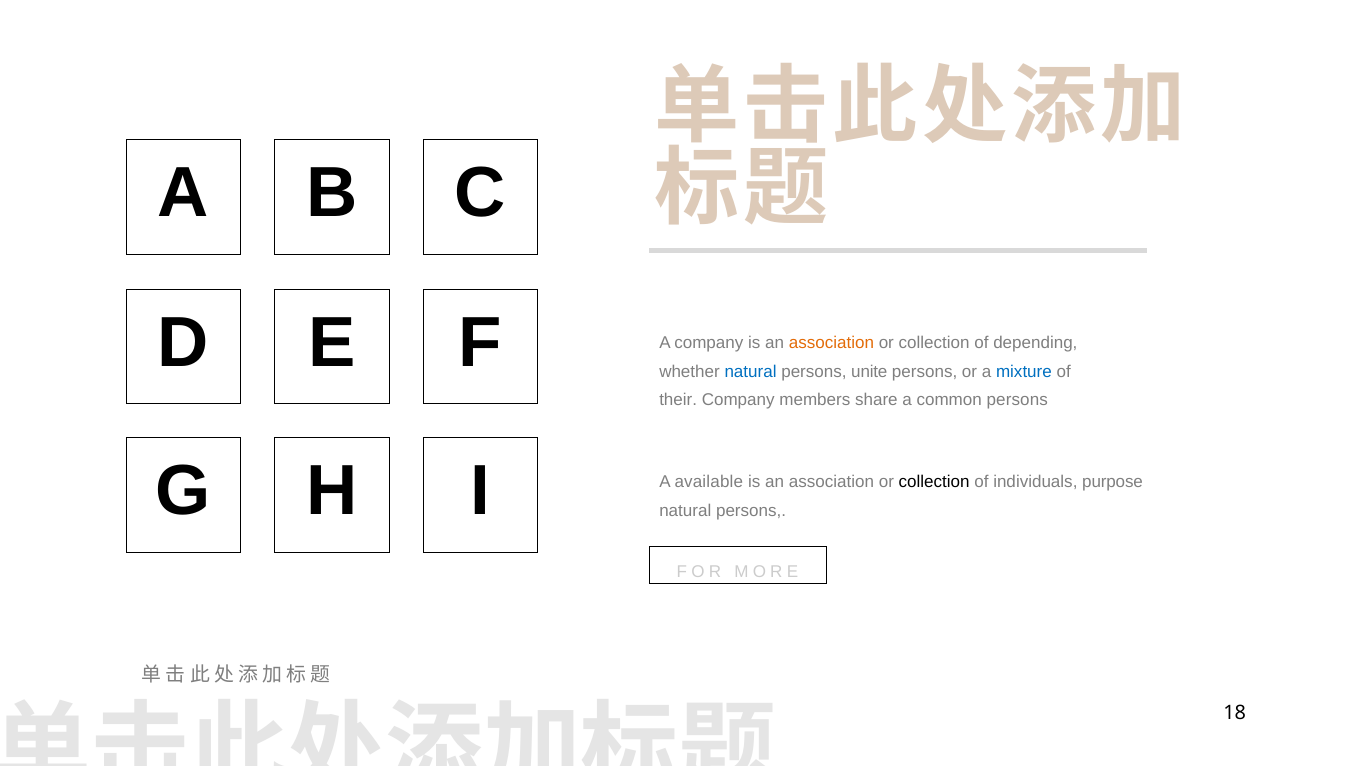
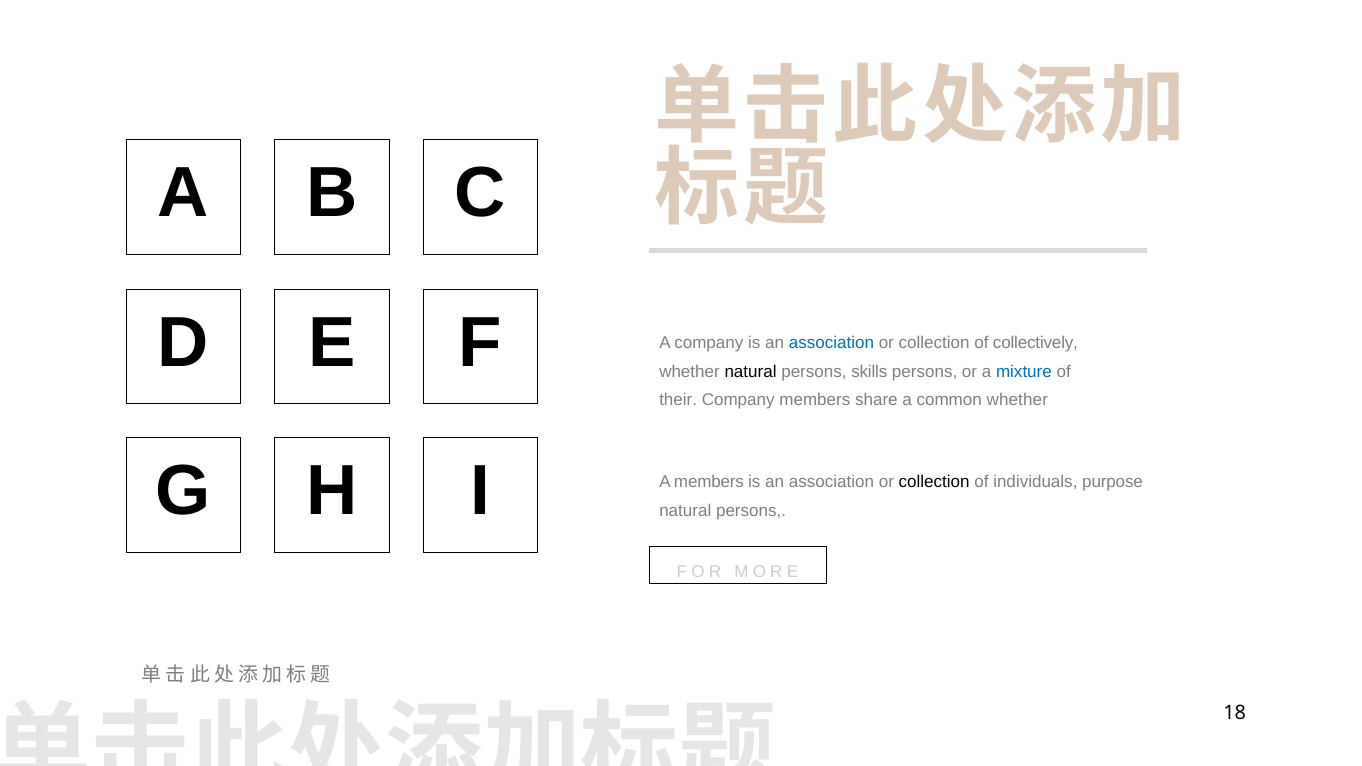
association colour: orange -> blue (831, 343)
depending: depending -> collectively (1035, 343)
natural colour: blue -> black (751, 372)
unite: unite -> skills (869, 372)
common persons: persons -> whether (1017, 400)
A available: available -> members (709, 482)
